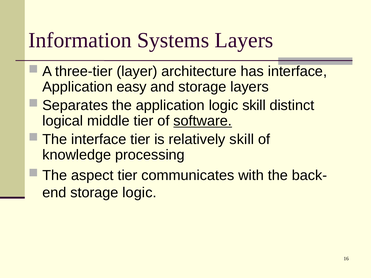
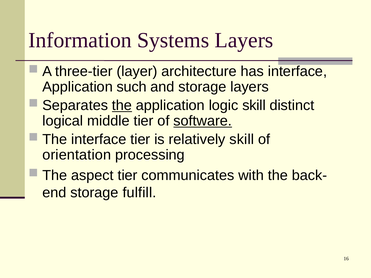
easy: easy -> such (132, 87)
the underline: none -> present (122, 105)
knowledge: knowledge -> orientation (77, 155)
storage logic: logic -> fulfill (139, 193)
